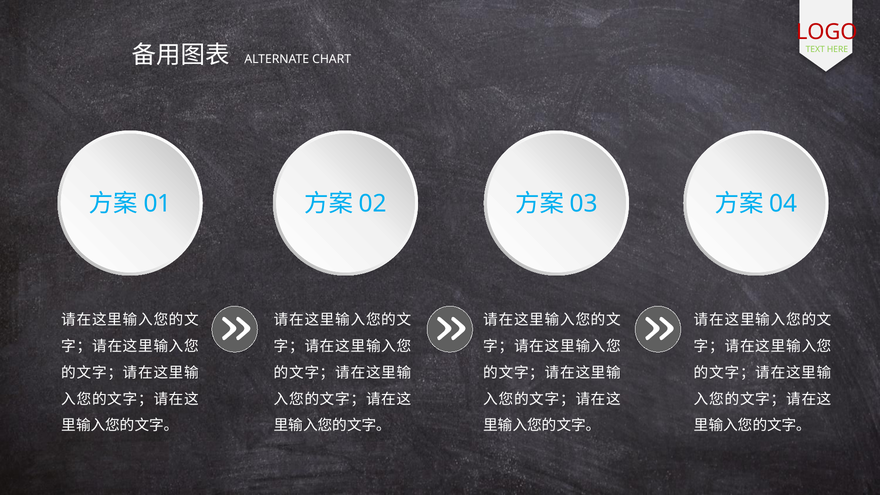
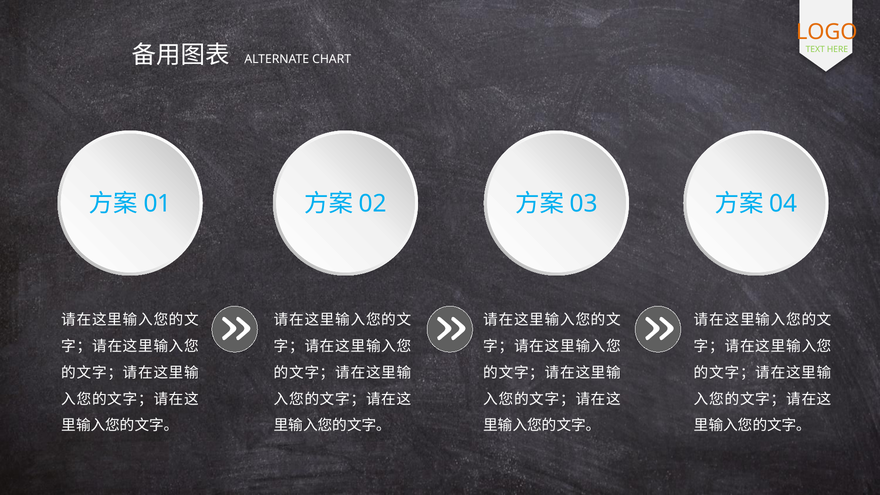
LOGO colour: red -> orange (827, 32)
